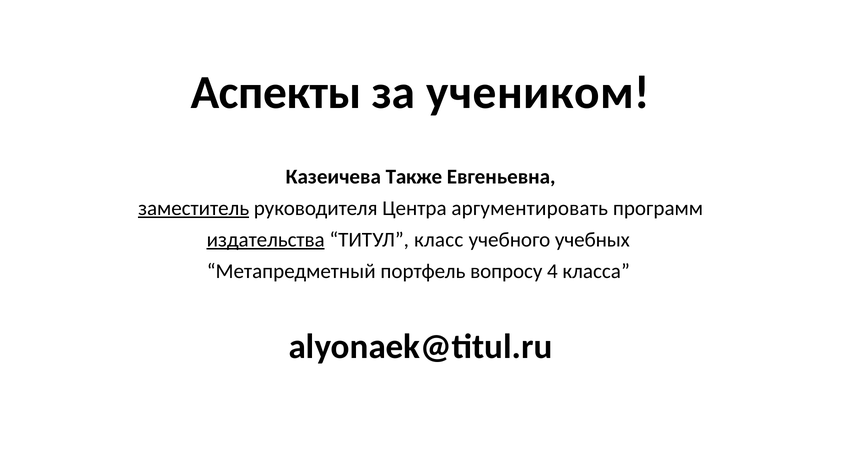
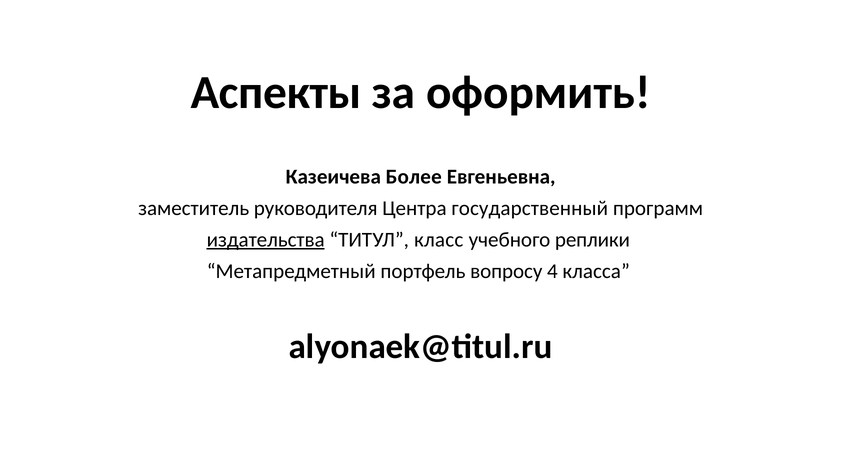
учеником: учеником -> оформить (538, 93)
Также: Также -> Более (414, 177)
заместитель underline: present -> none (194, 208)
аргументировать: аргументировать -> государственный (530, 208)
учебных: учебных -> реплики (592, 240)
